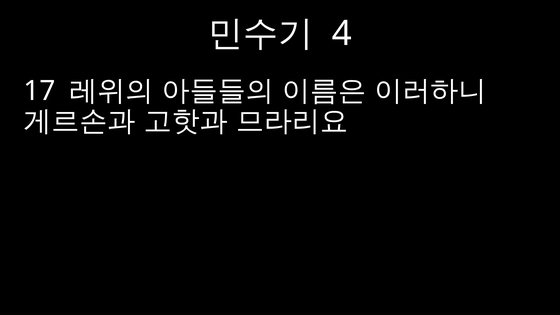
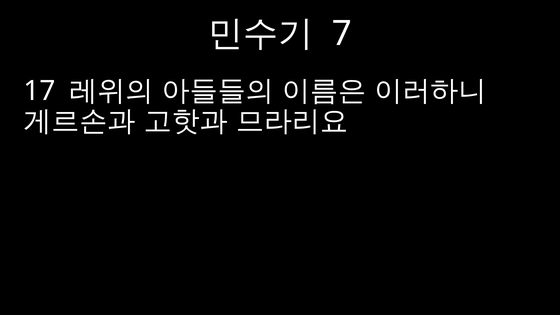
4: 4 -> 7 (342, 34)
